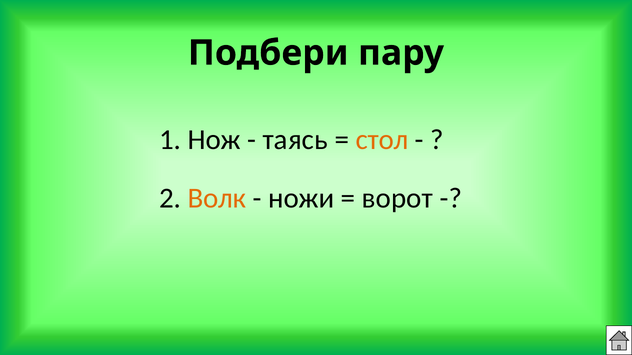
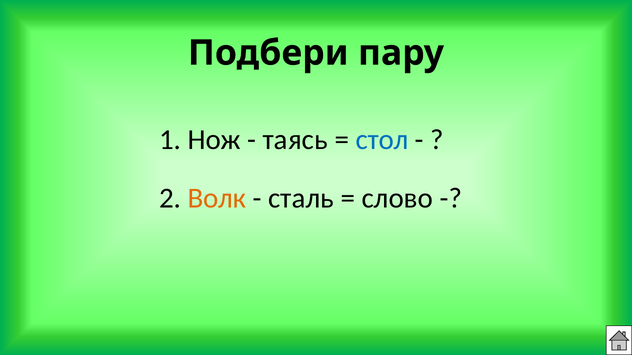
стол colour: orange -> blue (382, 140)
ножи: ножи -> сталь (301, 199)
ворот: ворот -> слово (397, 199)
